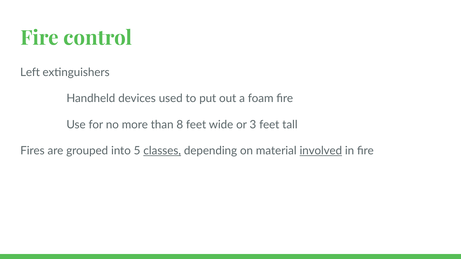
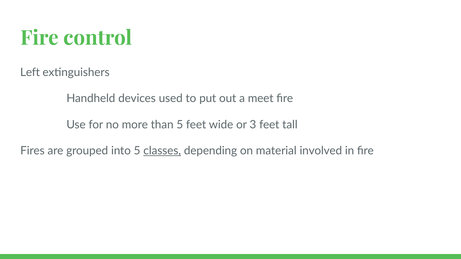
foam: foam -> meet (261, 99)
than 8: 8 -> 5 (180, 125)
involved underline: present -> none (321, 151)
